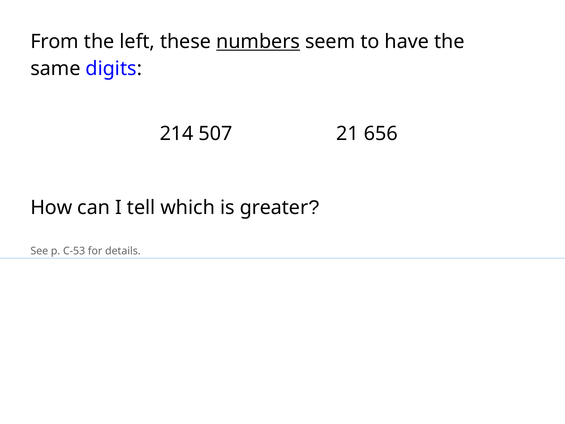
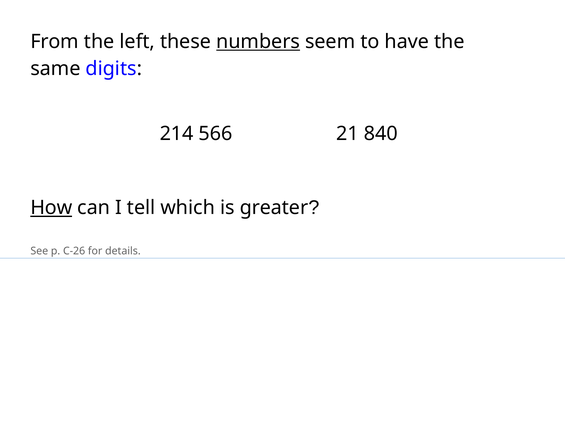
507: 507 -> 566 (216, 133)
656: 656 -> 840 (381, 133)
How underline: none -> present (51, 208)
C-53: C-53 -> C-26 (74, 251)
